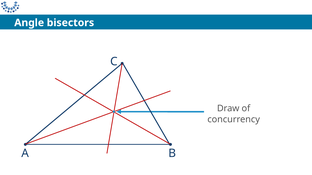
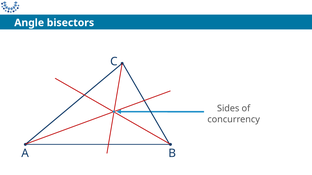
Draw: Draw -> Sides (228, 109)
